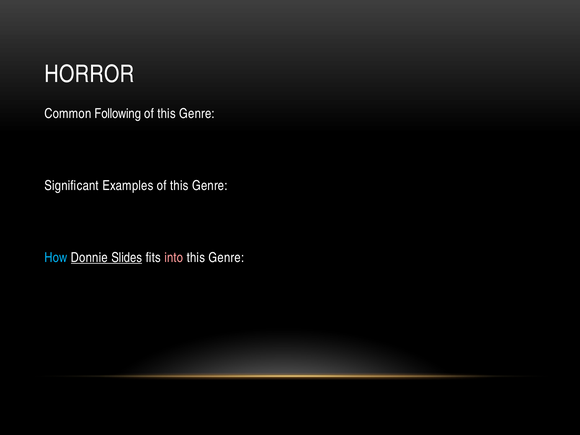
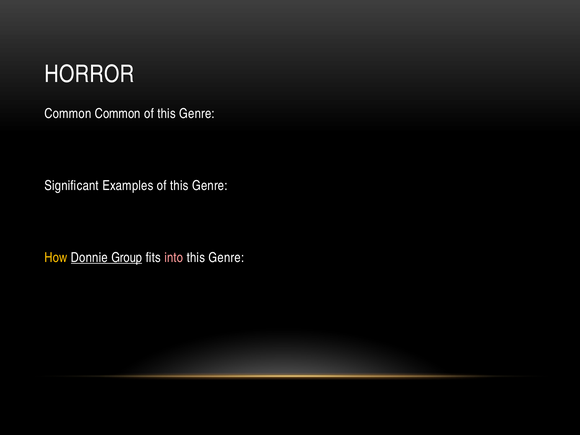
Common Following: Following -> Common (118, 114)
How colour: light blue -> yellow (56, 258)
Slides: Slides -> Group (127, 258)
